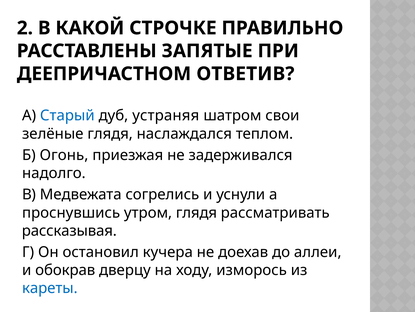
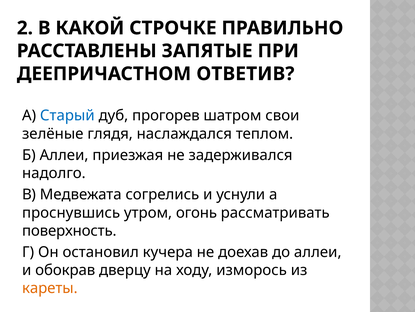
устраняя: устраняя -> прогорев (166, 115)
Б Огонь: Огонь -> Аллеи (64, 155)
утром глядя: глядя -> огонь (196, 212)
рассказывая: рассказывая -> поверхность (69, 230)
кареты colour: blue -> orange (50, 288)
